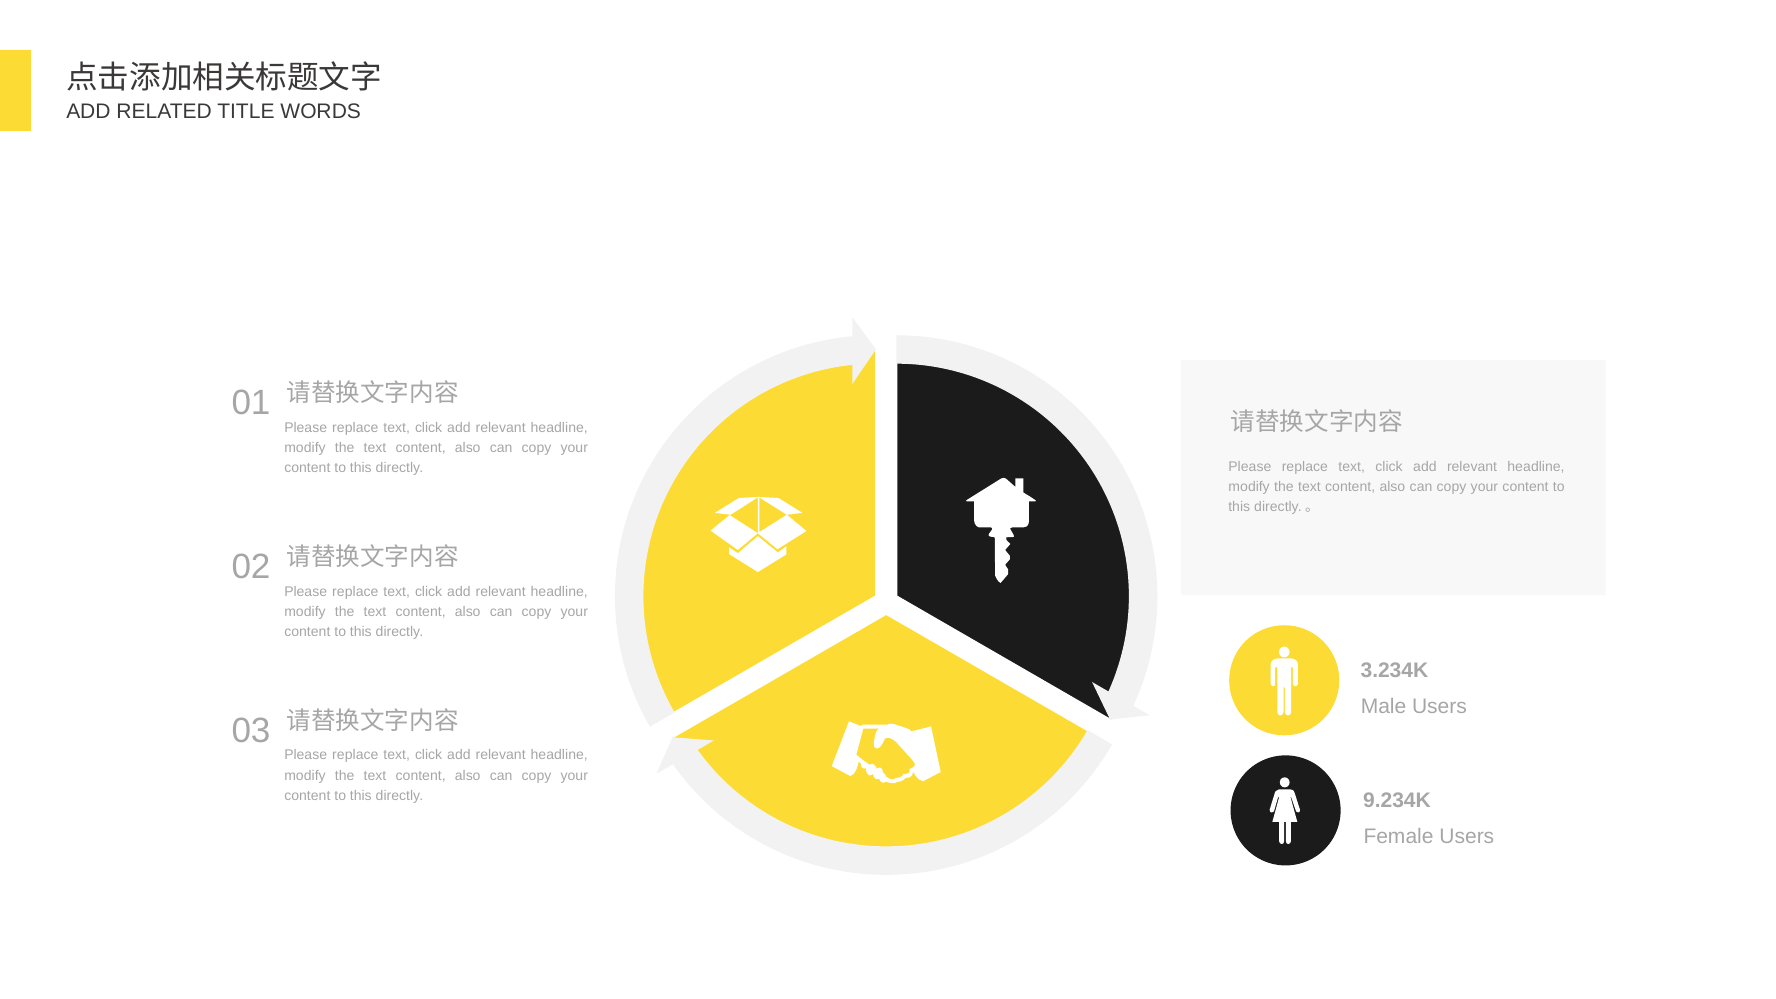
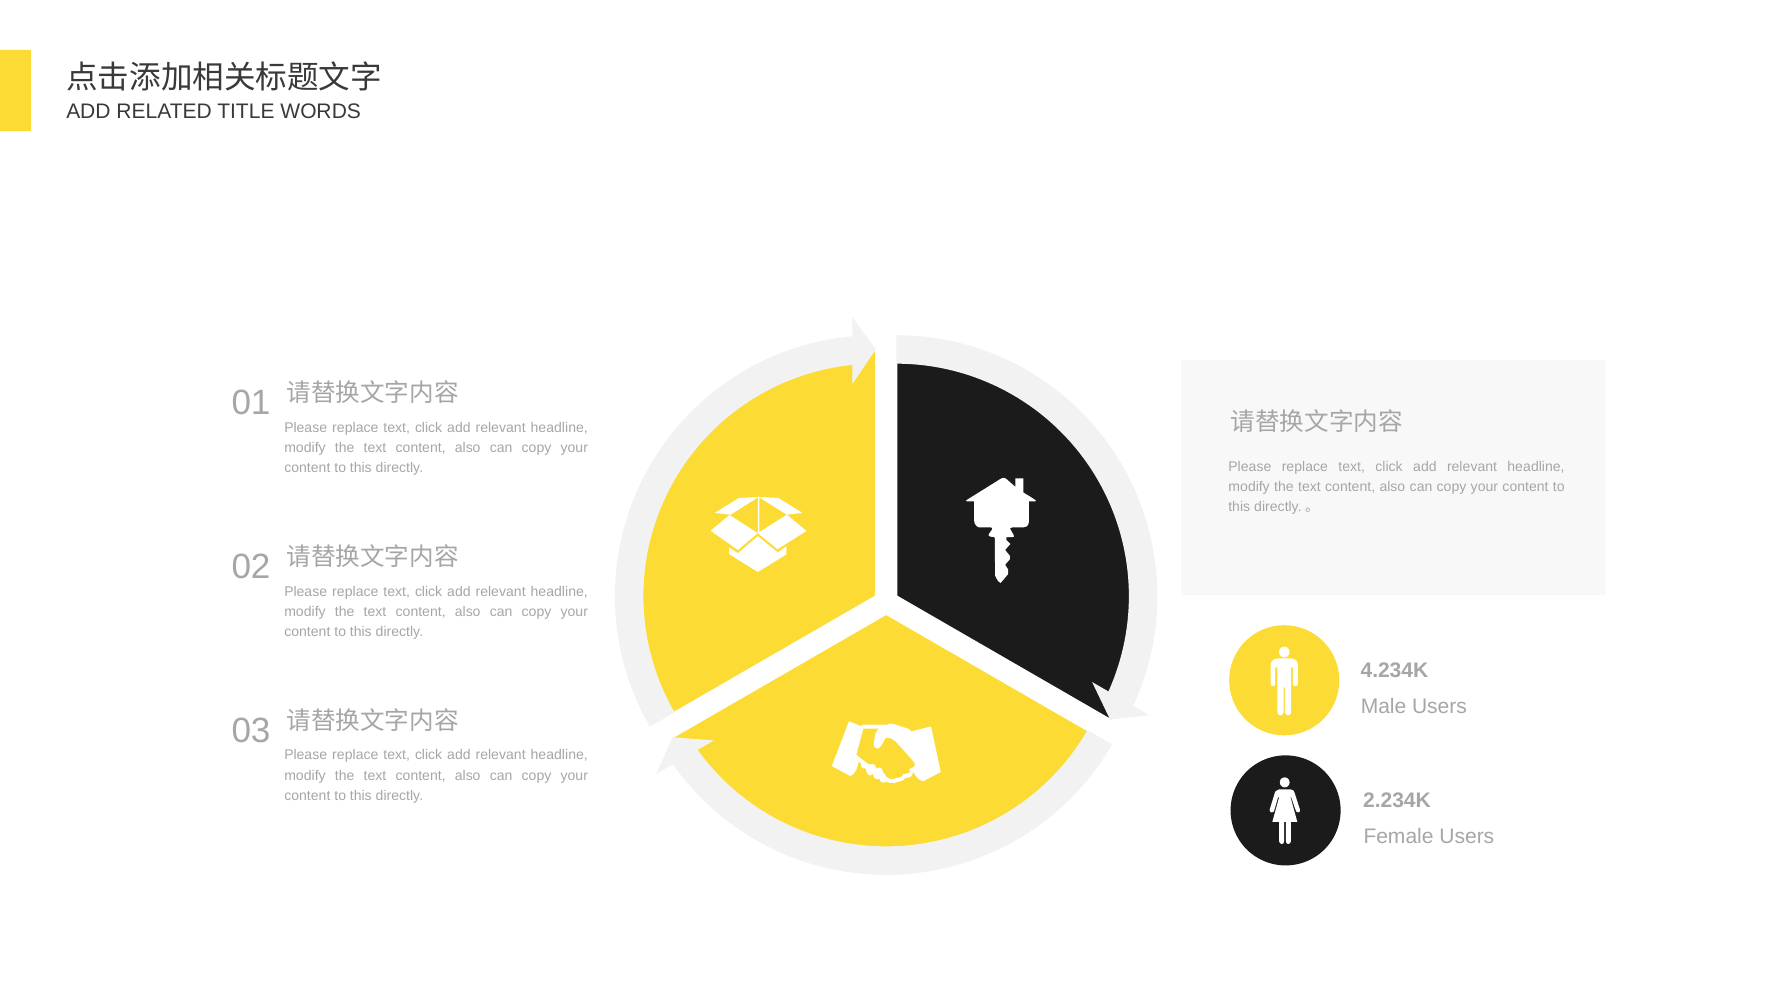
3.234K: 3.234K -> 4.234K (1394, 671)
9.234K: 9.234K -> 2.234K (1397, 801)
